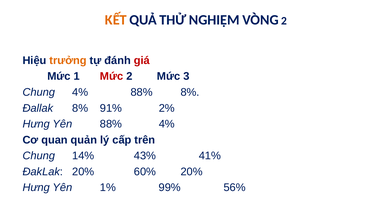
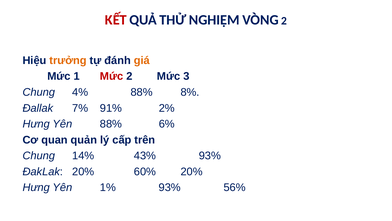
KẾT colour: orange -> red (116, 20)
giá colour: red -> orange (142, 60)
Đallak 8%: 8% -> 7% (80, 108)
88% 4%: 4% -> 6% (167, 124)
43% 41%: 41% -> 93% (210, 155)
1% 99%: 99% -> 93% (170, 187)
